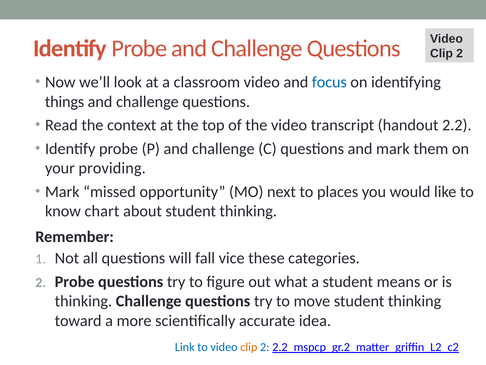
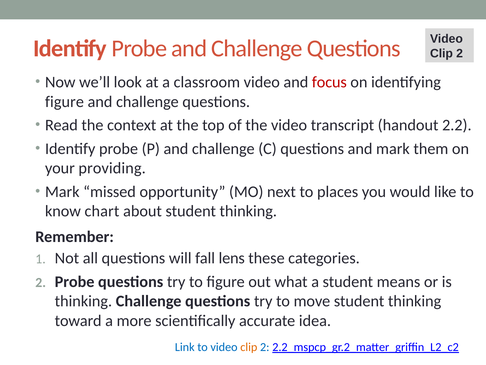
focus colour: blue -> red (329, 82)
things: things -> figure (64, 102)
vice: vice -> lens (232, 258)
